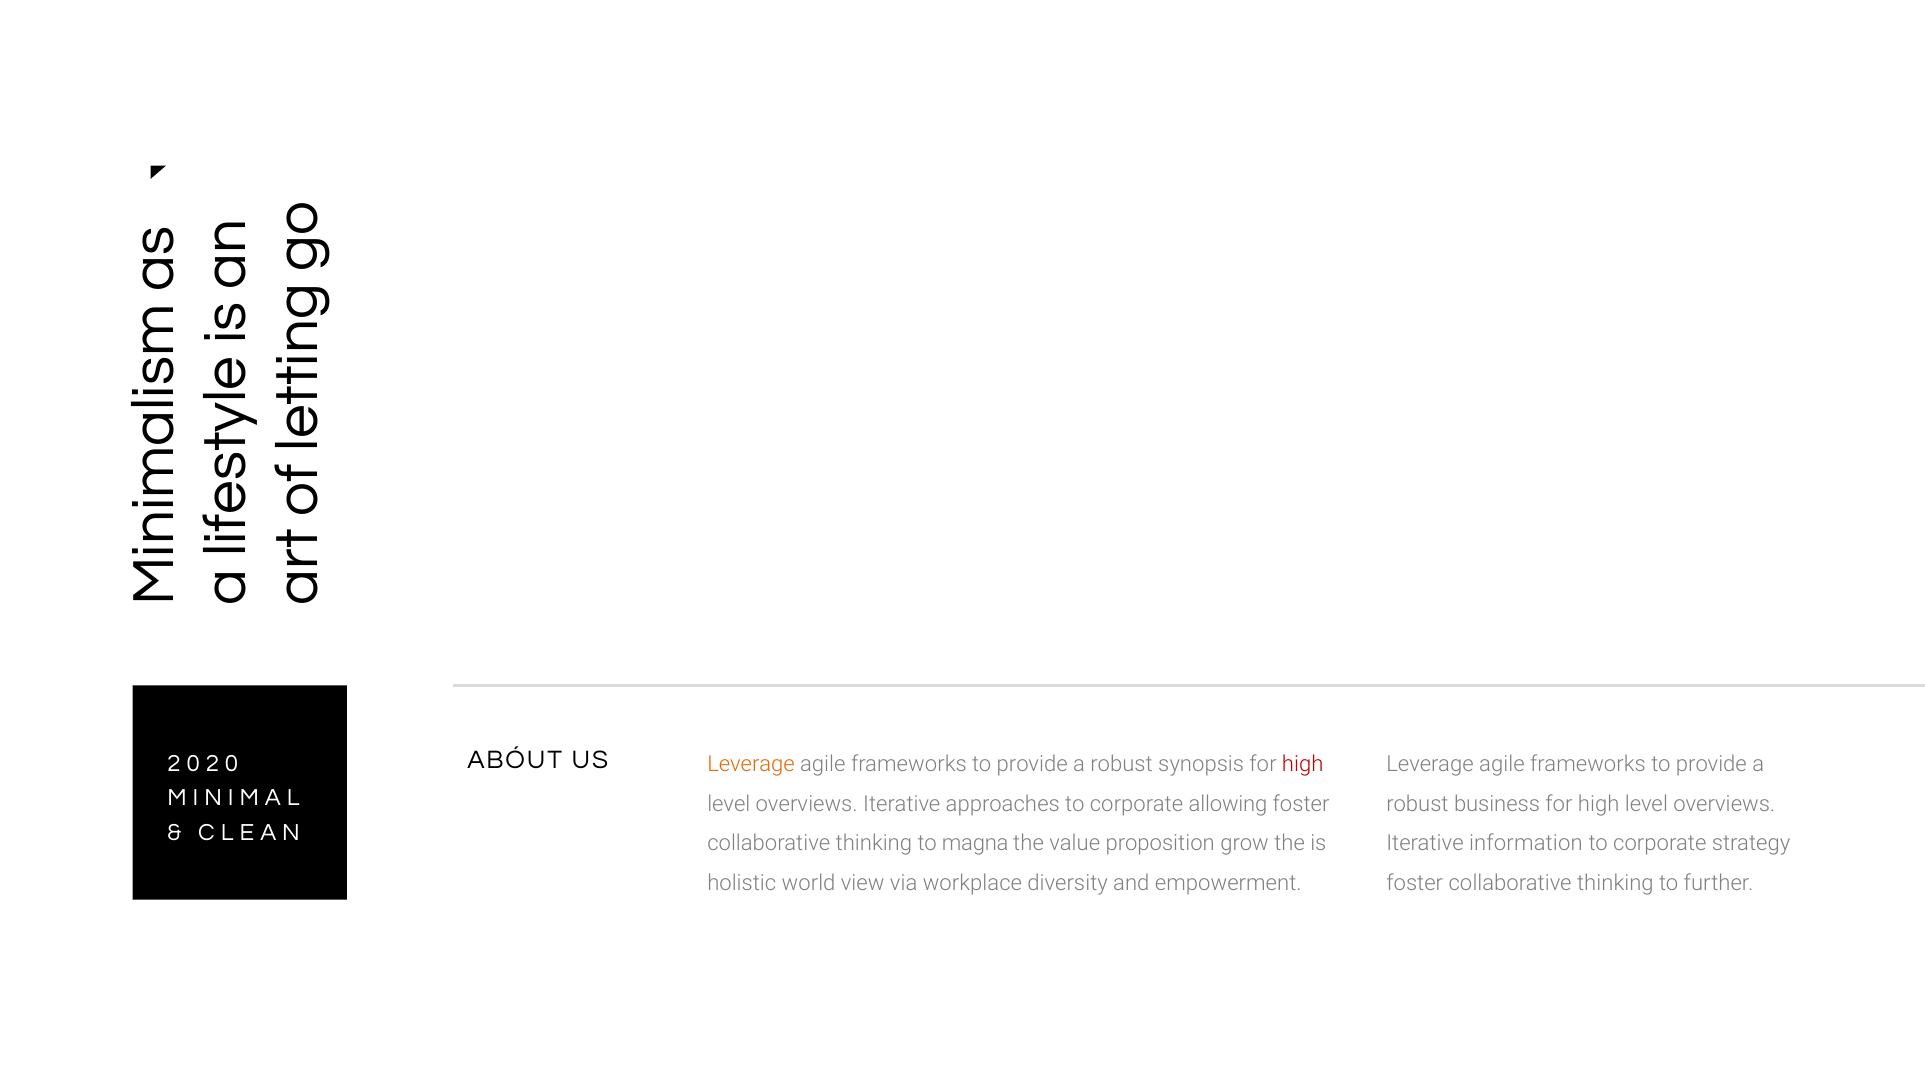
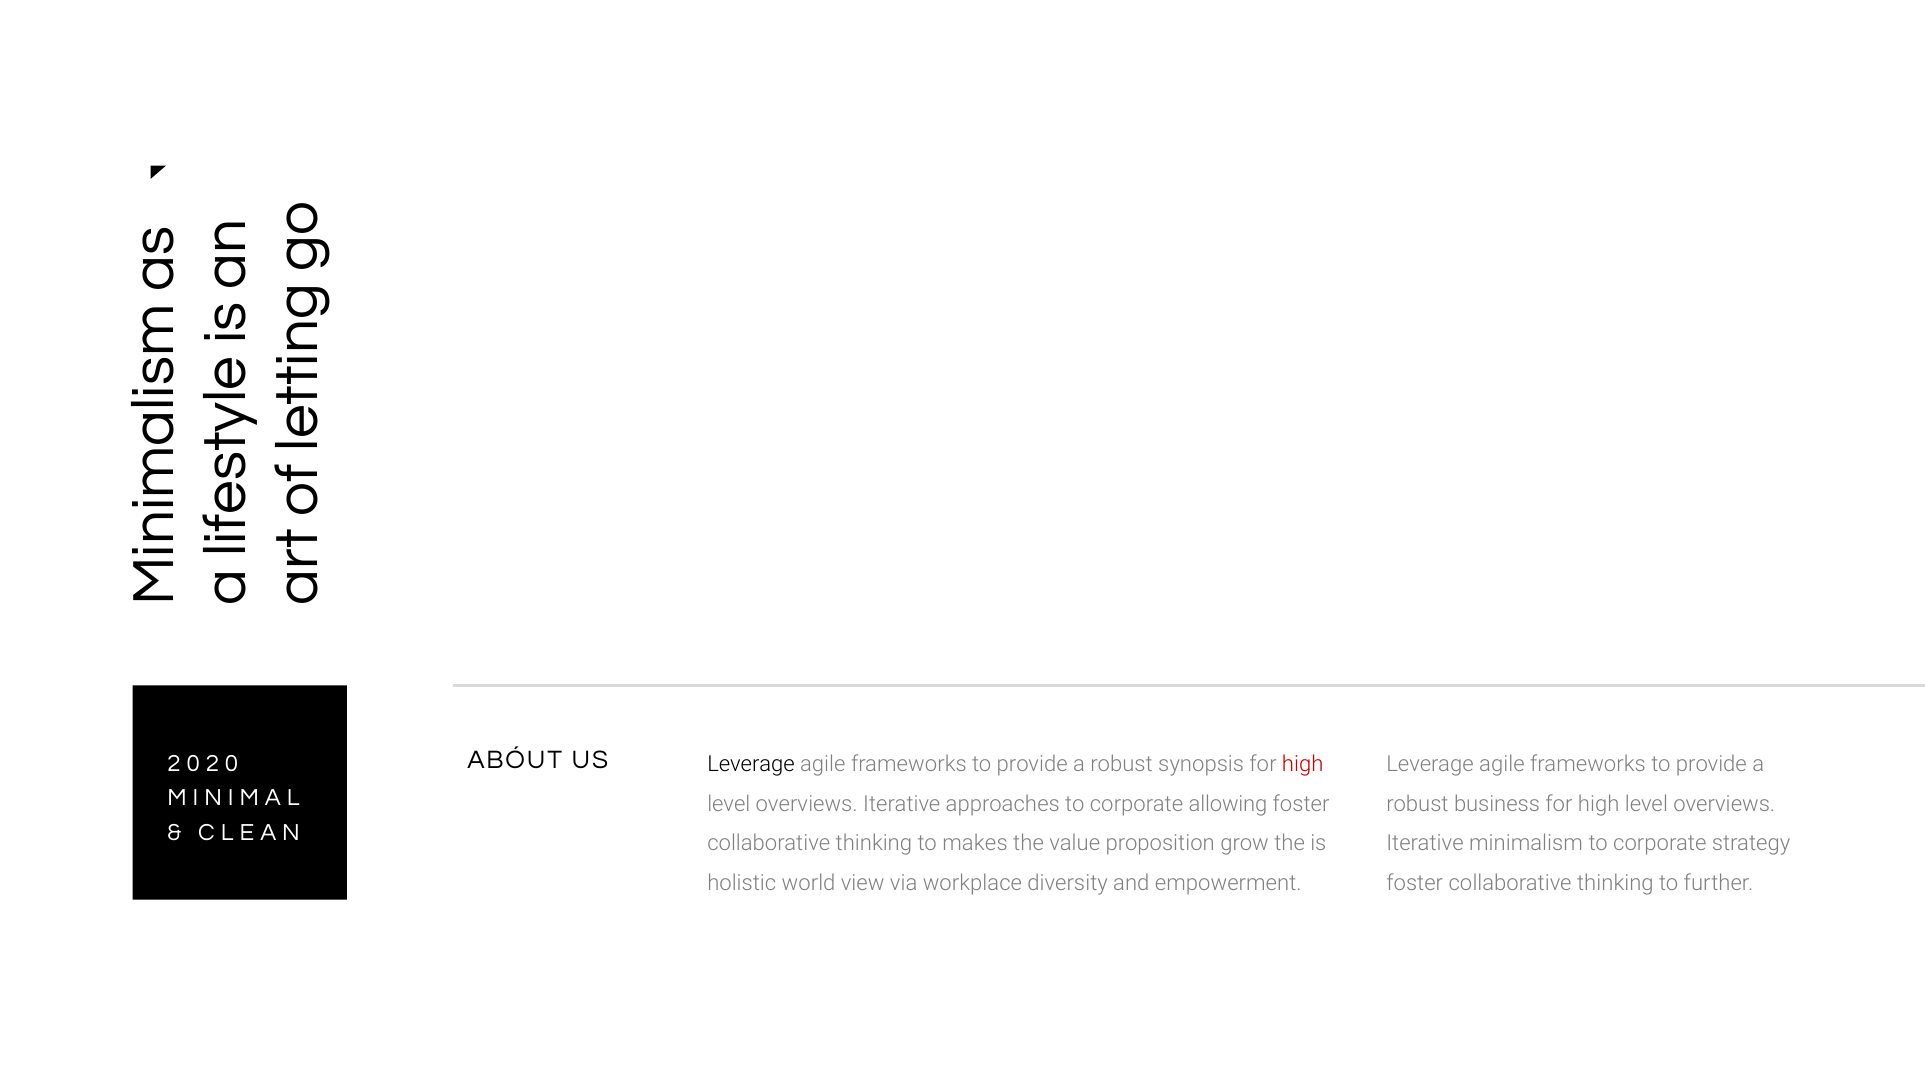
Leverage colour: orange -> black (751, 764)
magna: magna -> makes (975, 844)
information: information -> minimalism (1526, 844)
